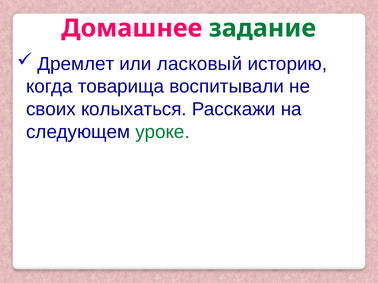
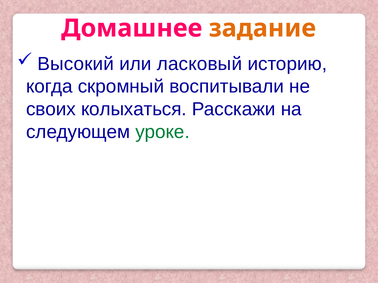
задание colour: green -> orange (262, 28)
Дремлет: Дремлет -> Высокий (76, 64)
товарища: товарища -> скромный (121, 87)
